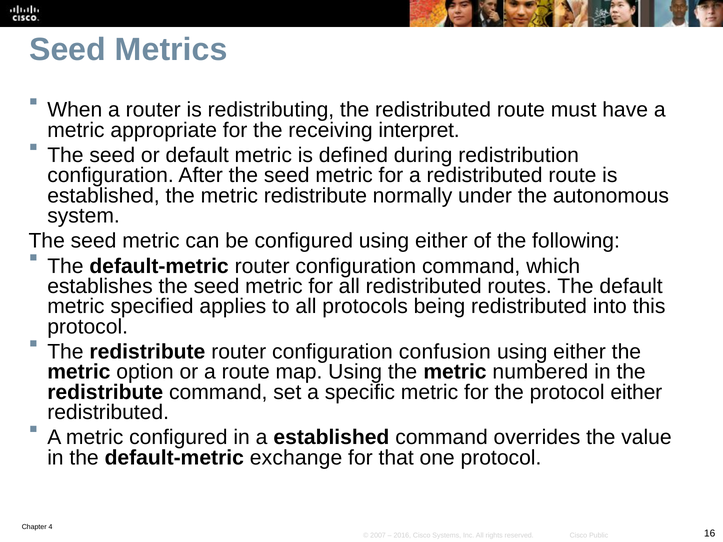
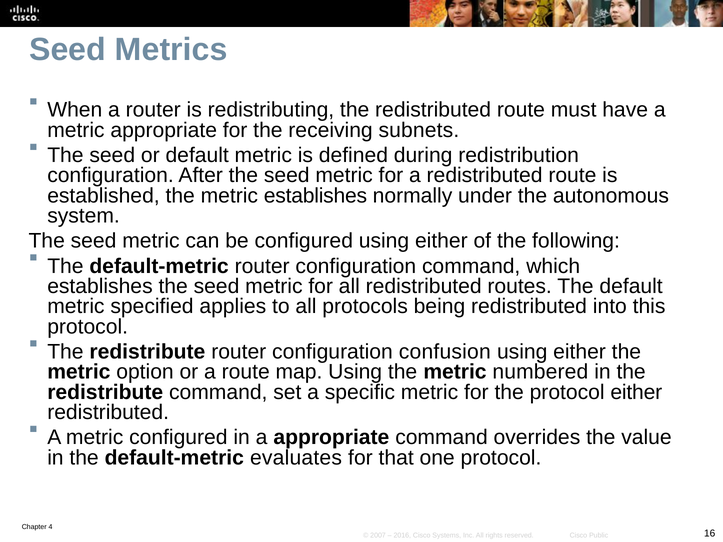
interpret: interpret -> subnets (419, 130)
metric redistribute: redistribute -> establishes (315, 196)
a established: established -> appropriate (331, 438)
exchange: exchange -> evaluates (296, 458)
